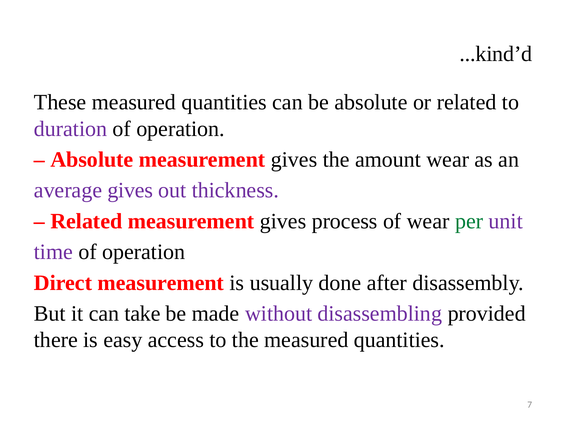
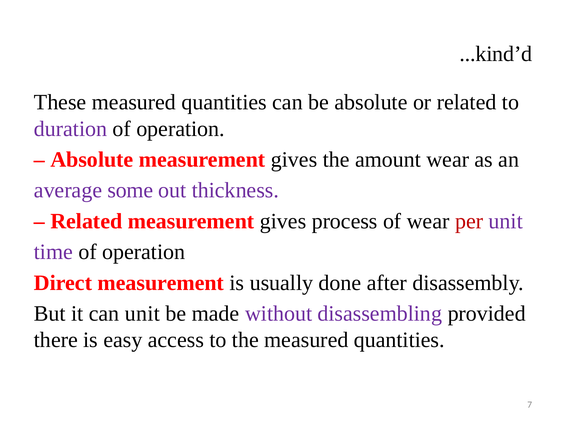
average gives: gives -> some (130, 191)
per colour: green -> red (469, 221)
can take: take -> unit (142, 314)
